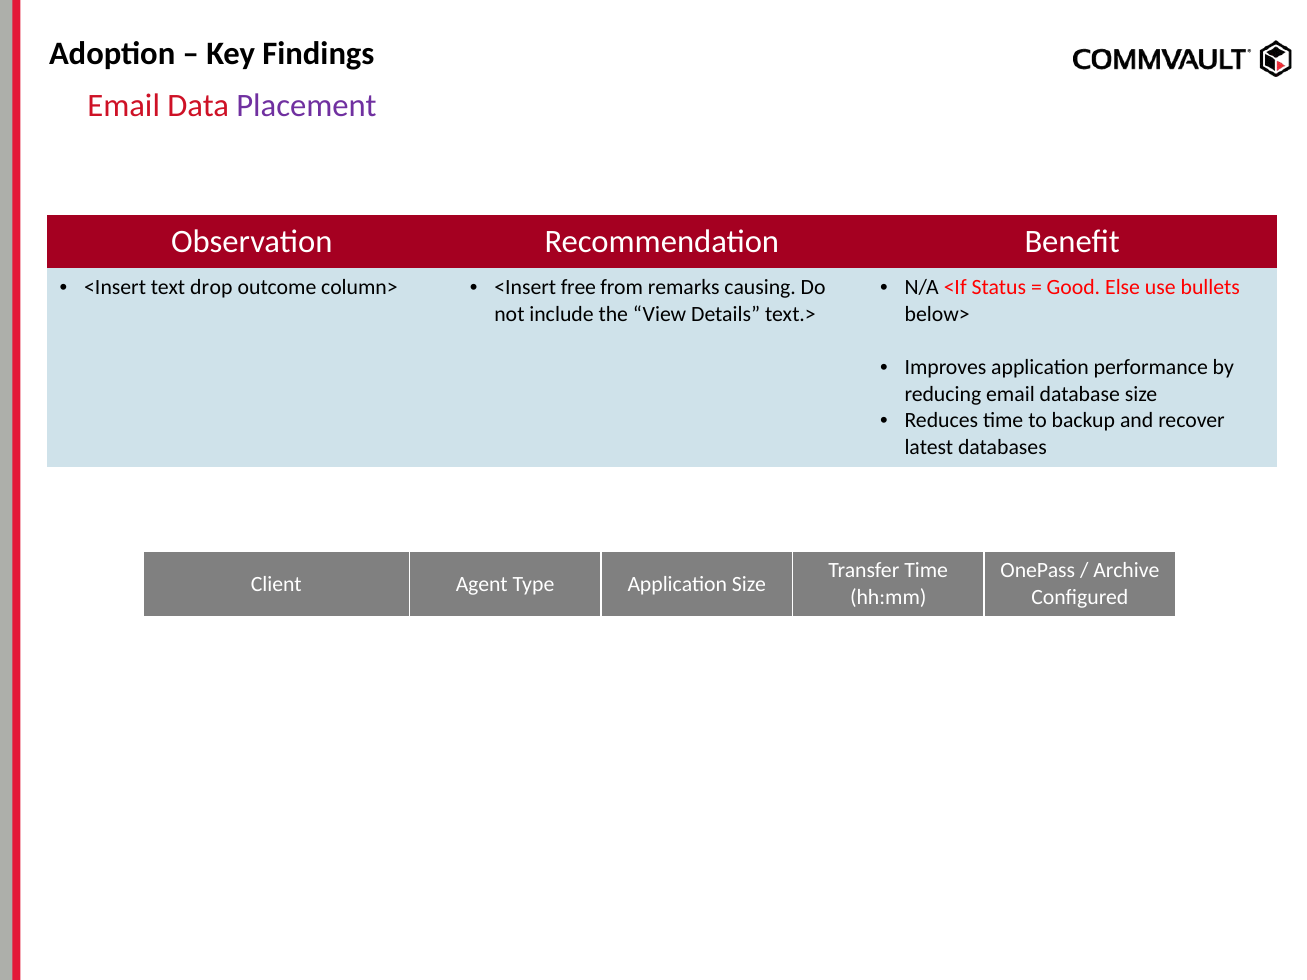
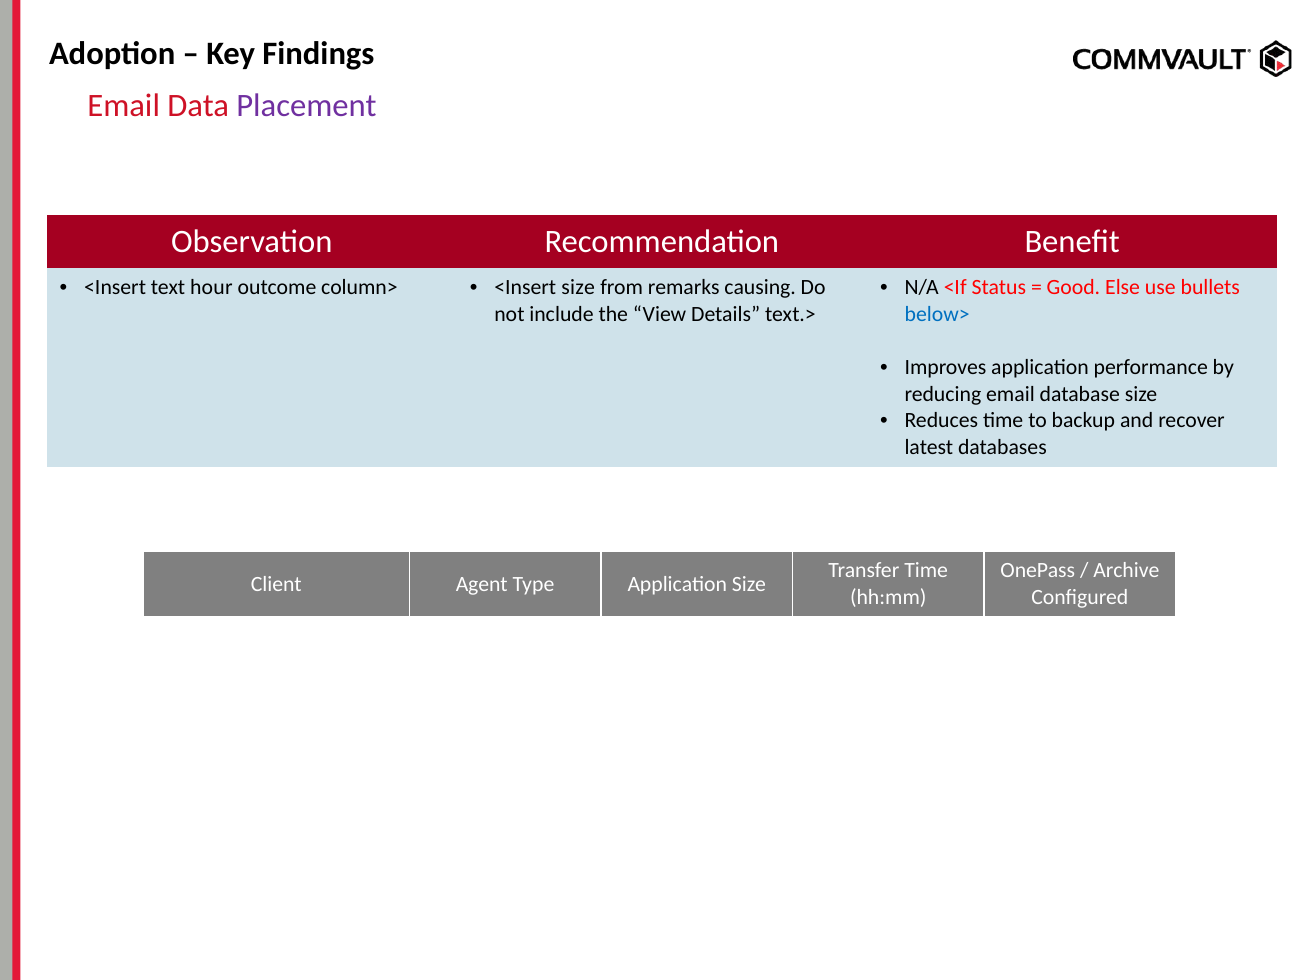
drop: drop -> hour (211, 288)
<Insert free: free -> size (578, 288)
below> colour: black -> blue (937, 314)
